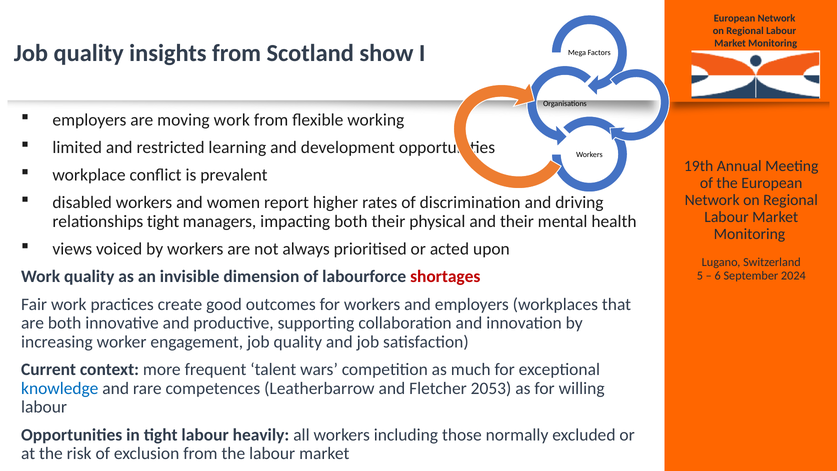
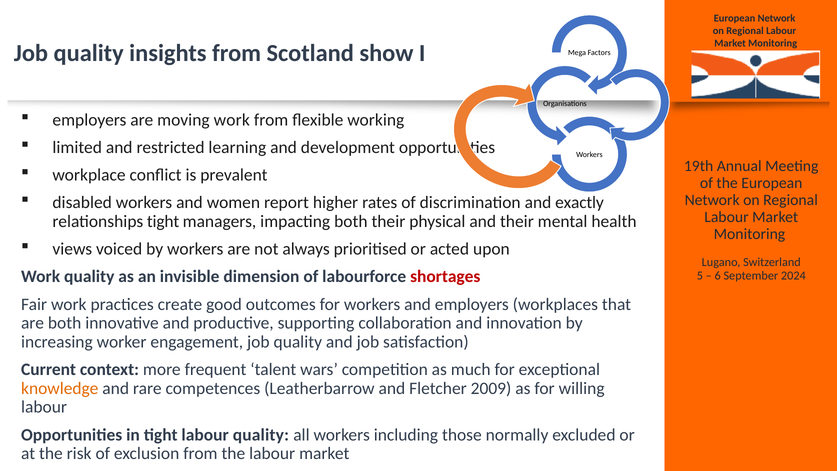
driving: driving -> exactly (580, 203)
knowledge colour: blue -> orange (60, 388)
2053: 2053 -> 2009 (491, 388)
labour heavily: heavily -> quality (261, 435)
